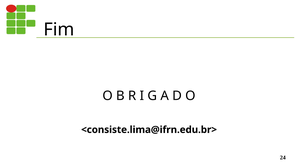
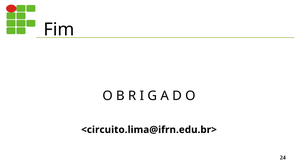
<consiste.lima@ifrn.edu.br>: <consiste.lima@ifrn.edu.br> -> <circuito.lima@ifrn.edu.br> (149, 130)
